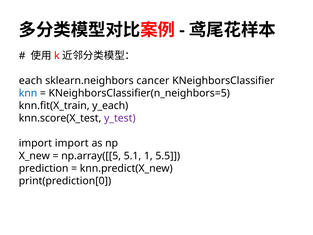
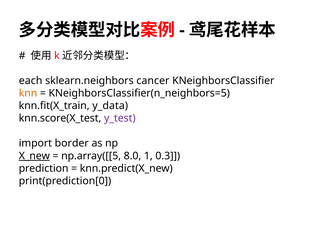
knn colour: blue -> orange (28, 93)
y_each: y_each -> y_data (110, 106)
import import: import -> border (72, 143)
X_new underline: none -> present (34, 156)
5.1: 5.1 -> 8.0 (132, 156)
5.5: 5.5 -> 0.3 (168, 156)
